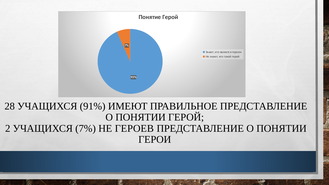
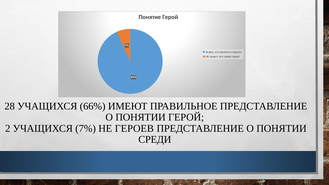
91%: 91% -> 66% (93, 106)
ГЕРОИ: ГЕРОИ -> СРЕДИ (155, 140)
